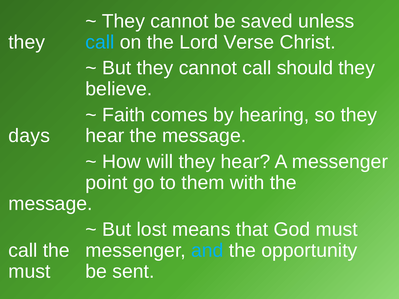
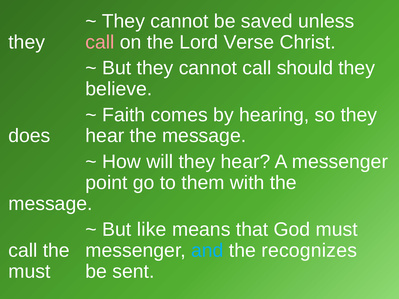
call colour: light blue -> pink (100, 42)
days: days -> does (29, 136)
lost: lost -> like (152, 230)
opportunity: opportunity -> recognizes (309, 251)
